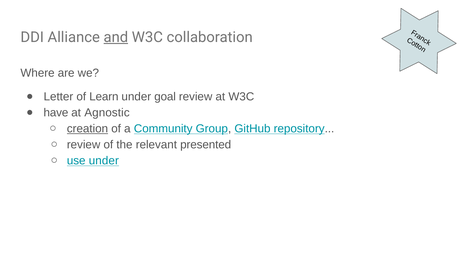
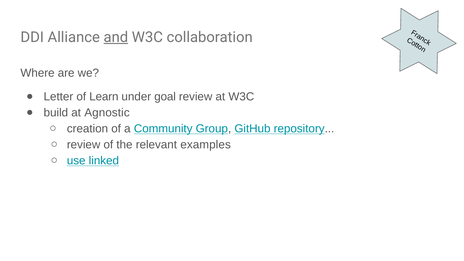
have: have -> build (56, 113)
creation underline: present -> none (87, 129)
presented: presented -> examples (206, 145)
use under: under -> linked (104, 161)
